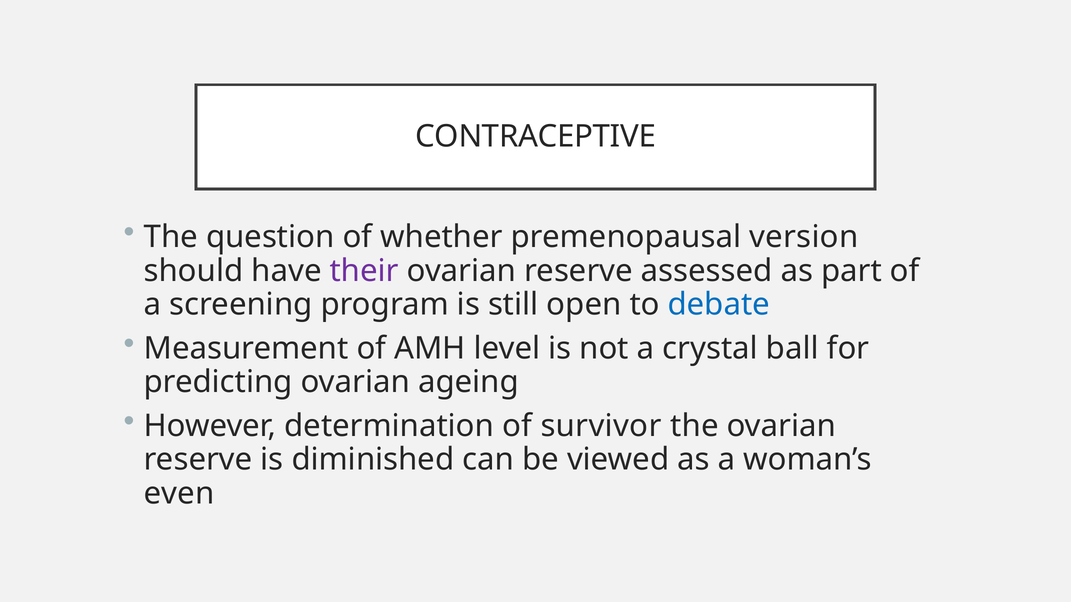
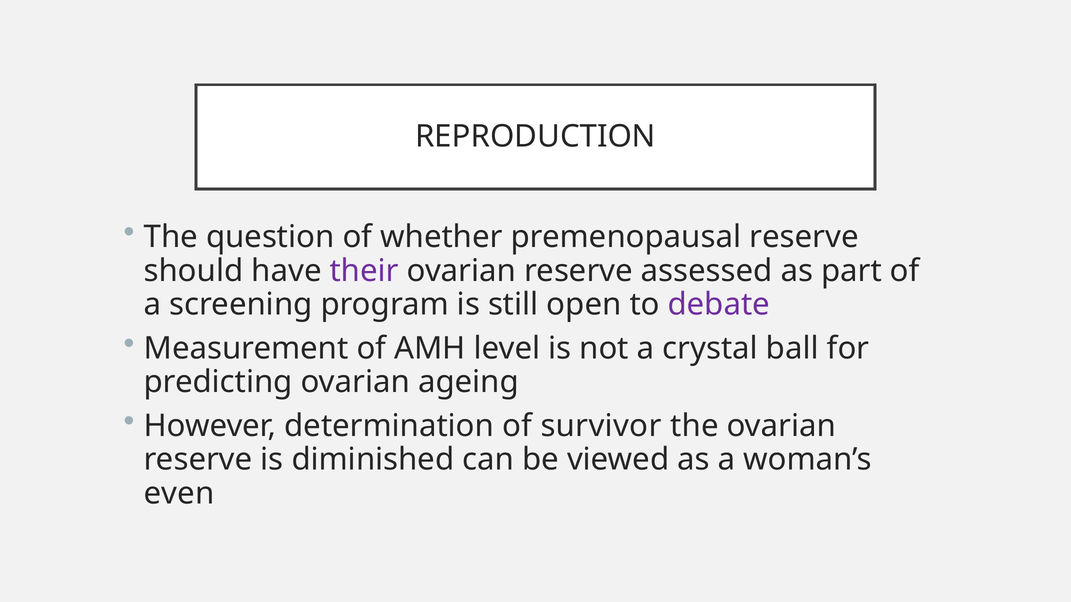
CONTRACEPTIVE: CONTRACEPTIVE -> REPRODUCTION (535, 137)
premenopausal version: version -> reserve (804, 237)
debate colour: blue -> purple (719, 305)
